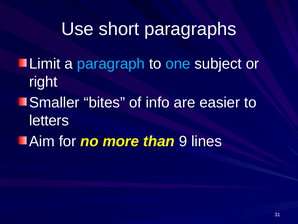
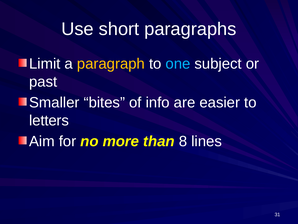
paragraph colour: light blue -> yellow (111, 64)
right: right -> past (43, 82)
9: 9 -> 8 (183, 141)
